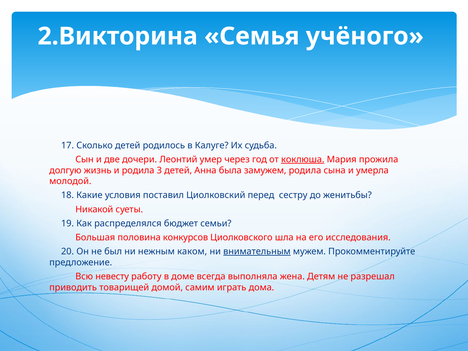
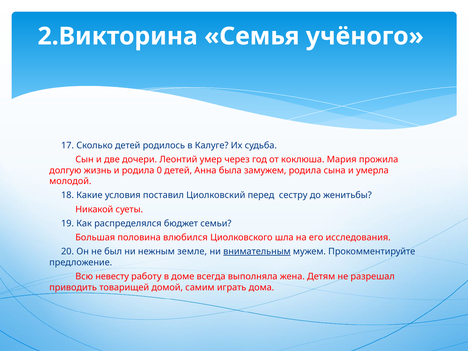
коклюша underline: present -> none (303, 159)
3: 3 -> 0 (159, 170)
конкурсов: конкурсов -> влюбился (185, 237)
каком: каком -> земле (192, 251)
